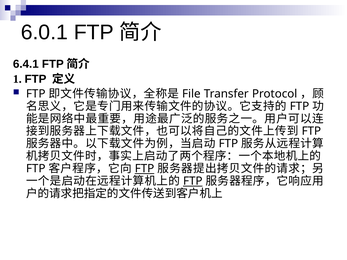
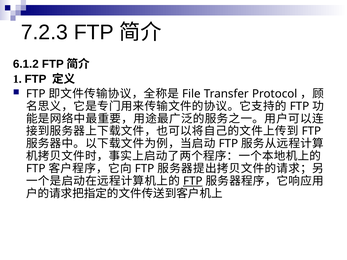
6.0.1: 6.0.1 -> 7.2.3 (44, 32)
6.4.1: 6.4.1 -> 6.1.2 (26, 64)
FTP underline: present -> none (145, 169)
